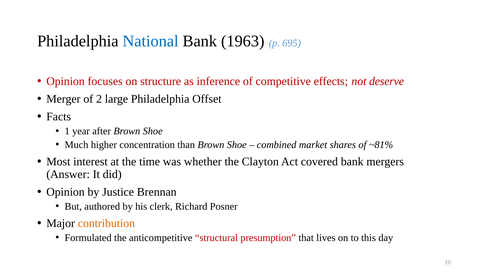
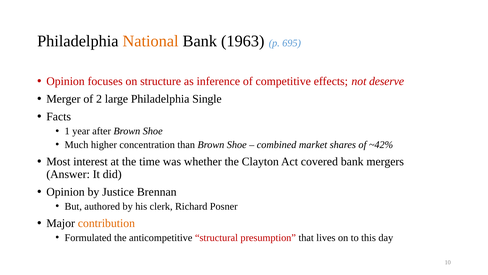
National colour: blue -> orange (151, 41)
Offset: Offset -> Single (207, 99)
~81%: ~81% -> ~42% (381, 144)
